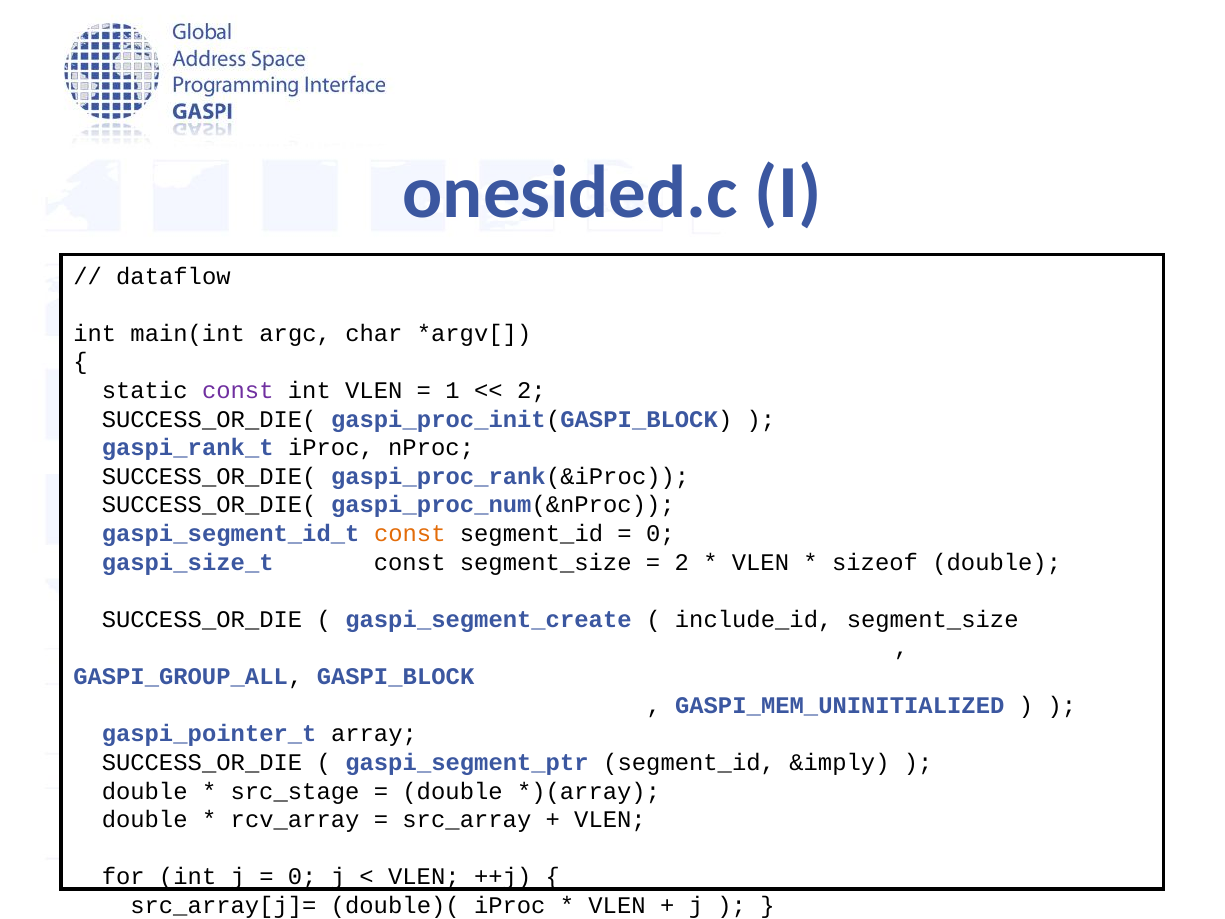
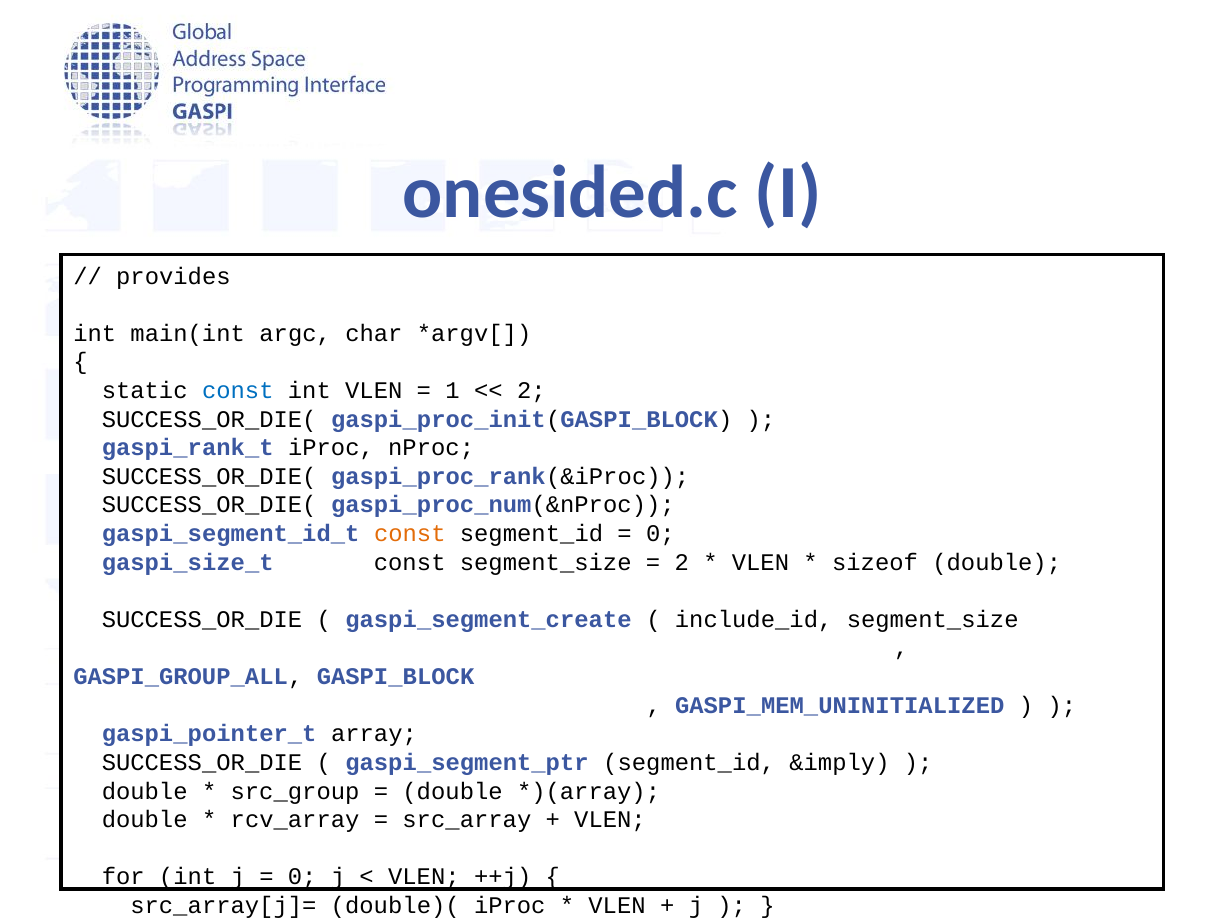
dataflow: dataflow -> provides (173, 276)
const colour: purple -> blue (238, 391)
src_stage: src_stage -> src_group (295, 791)
